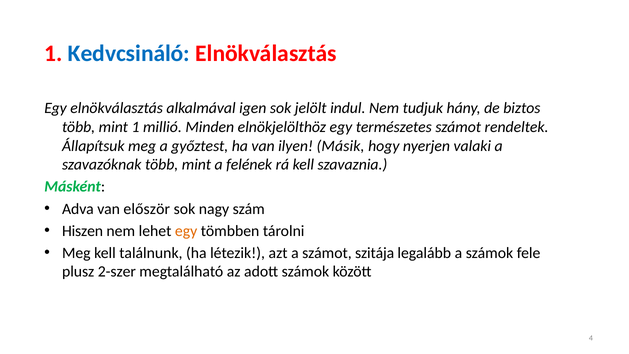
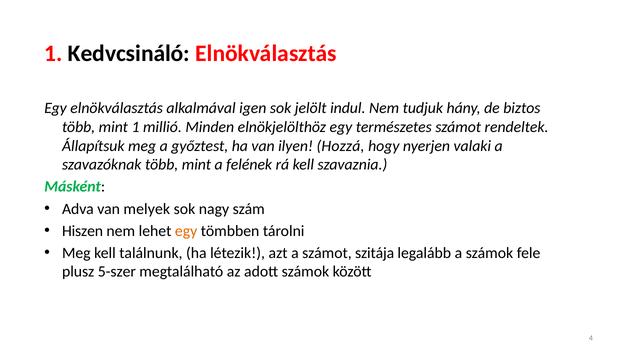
Kedvcsináló colour: blue -> black (129, 53)
Másik: Másik -> Hozzá (341, 146)
először: először -> melyek (147, 209)
2-szer: 2-szer -> 5-szer (117, 272)
